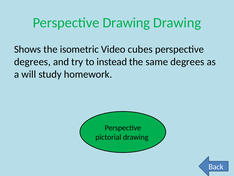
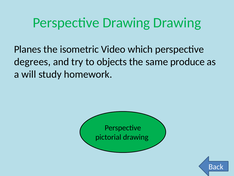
Shows: Shows -> Planes (28, 49)
cubes: cubes -> which (140, 49)
instead: instead -> objects (112, 62)
same degrees: degrees -> produce (187, 62)
